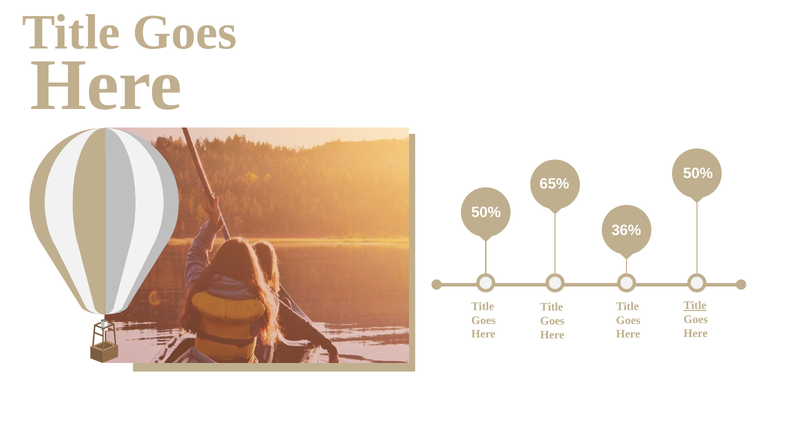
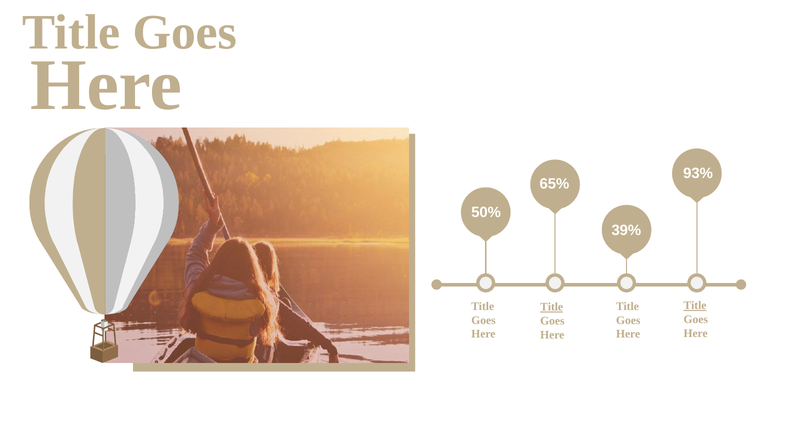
50%: 50% -> 93% (698, 173)
36%: 36% -> 39% (626, 230)
Title underline: none -> present (552, 307)
